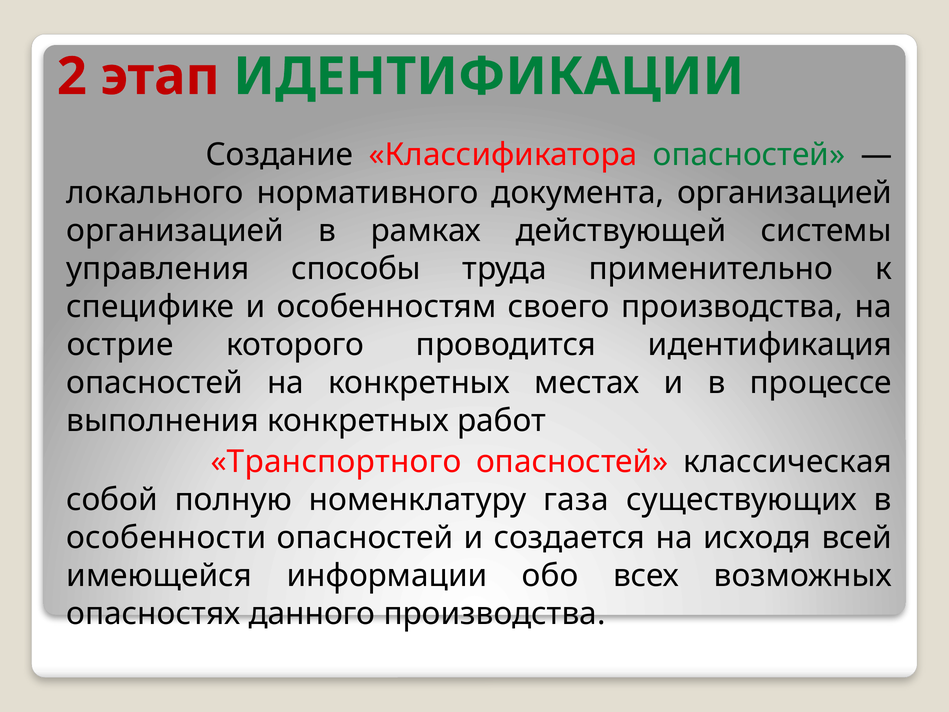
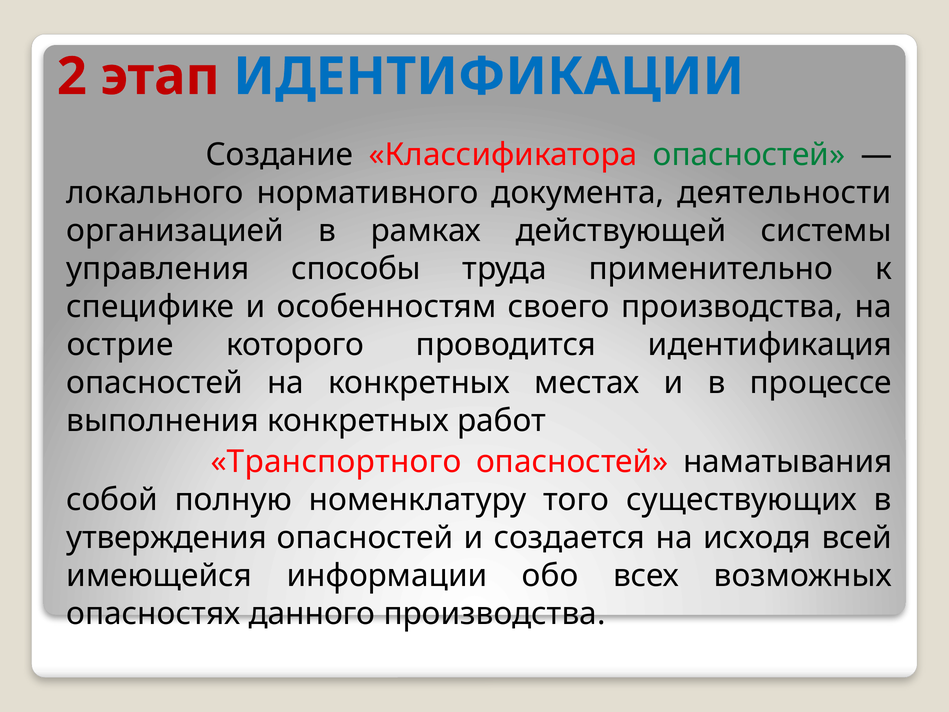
ИДЕНТИФИКАЦИИ colour: green -> blue (489, 77)
документа организацией: организацией -> деятельности (784, 193)
классическая: классическая -> наматывания (788, 462)
газа: газа -> того (576, 500)
особенности: особенности -> утверждения (167, 538)
